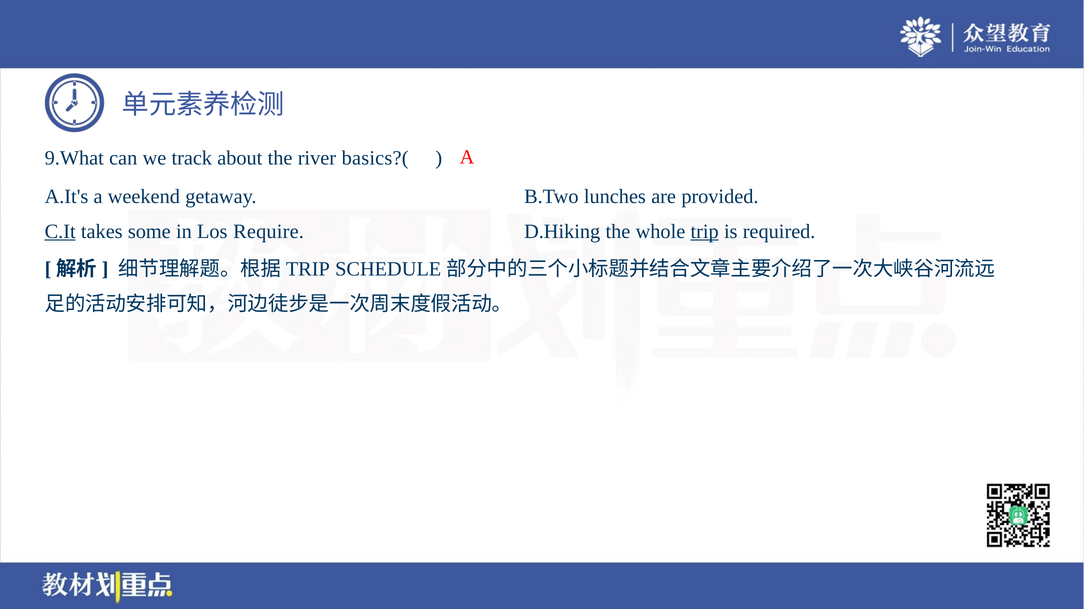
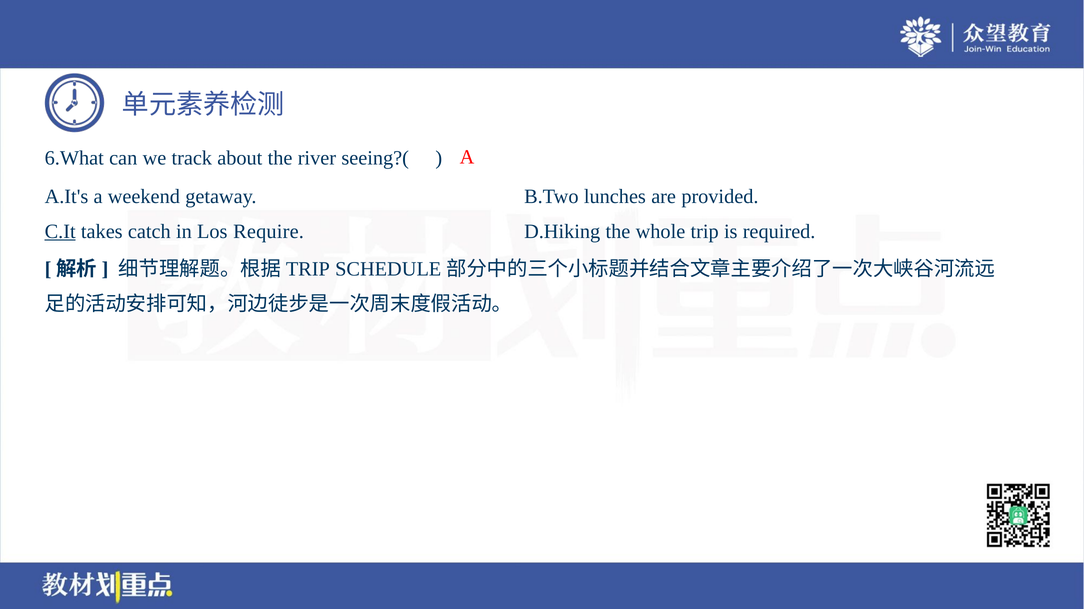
9.What: 9.What -> 6.What (74, 158)
basics?(: basics?( -> seeing?( (375, 158)
some: some -> catch (149, 232)
trip underline: present -> none (705, 232)
